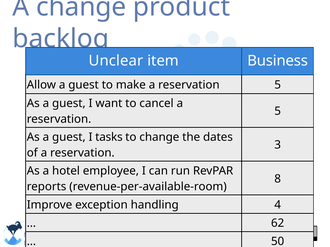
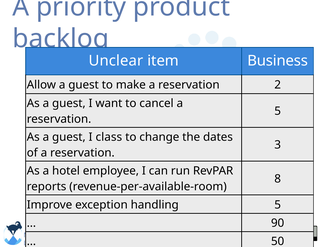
A change: change -> priority (81, 7)
make a reservation 5: 5 -> 2 (278, 85)
tasks: tasks -> class (109, 137)
handling 4: 4 -> 5 (278, 205)
62: 62 -> 90 (278, 224)
